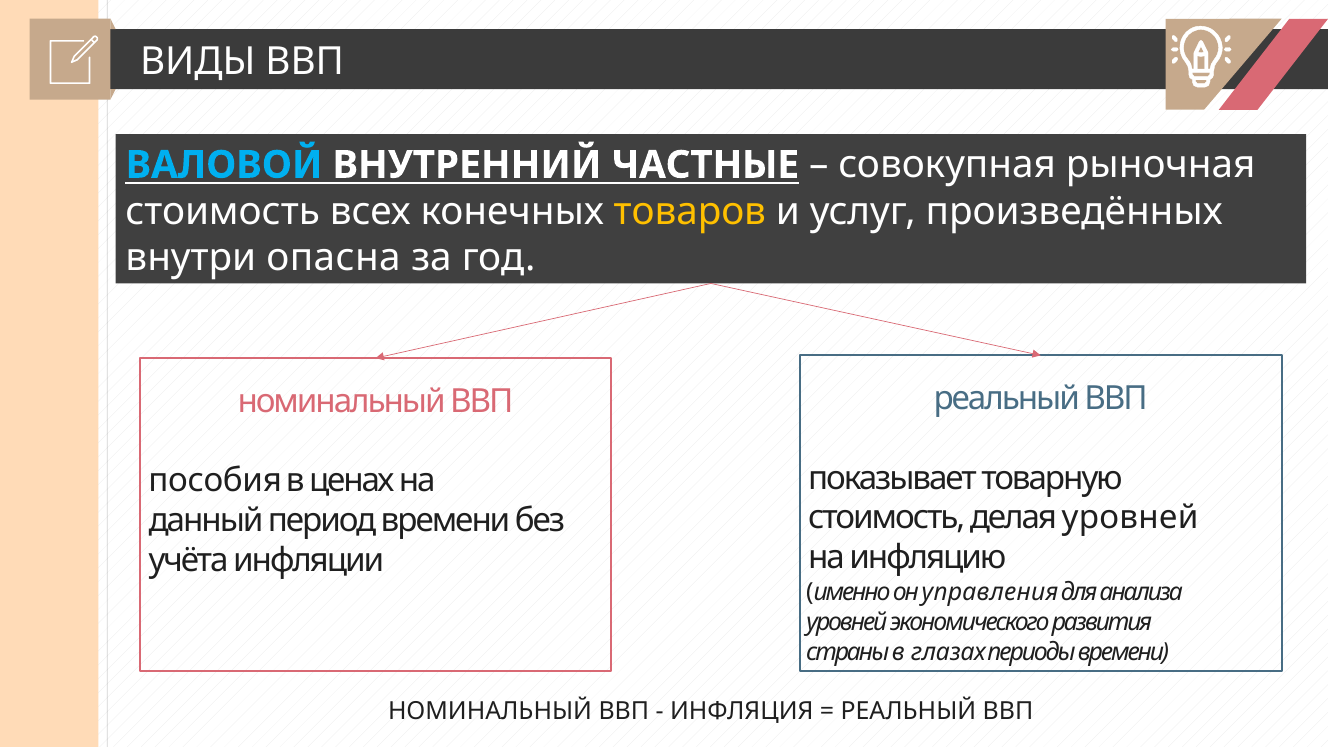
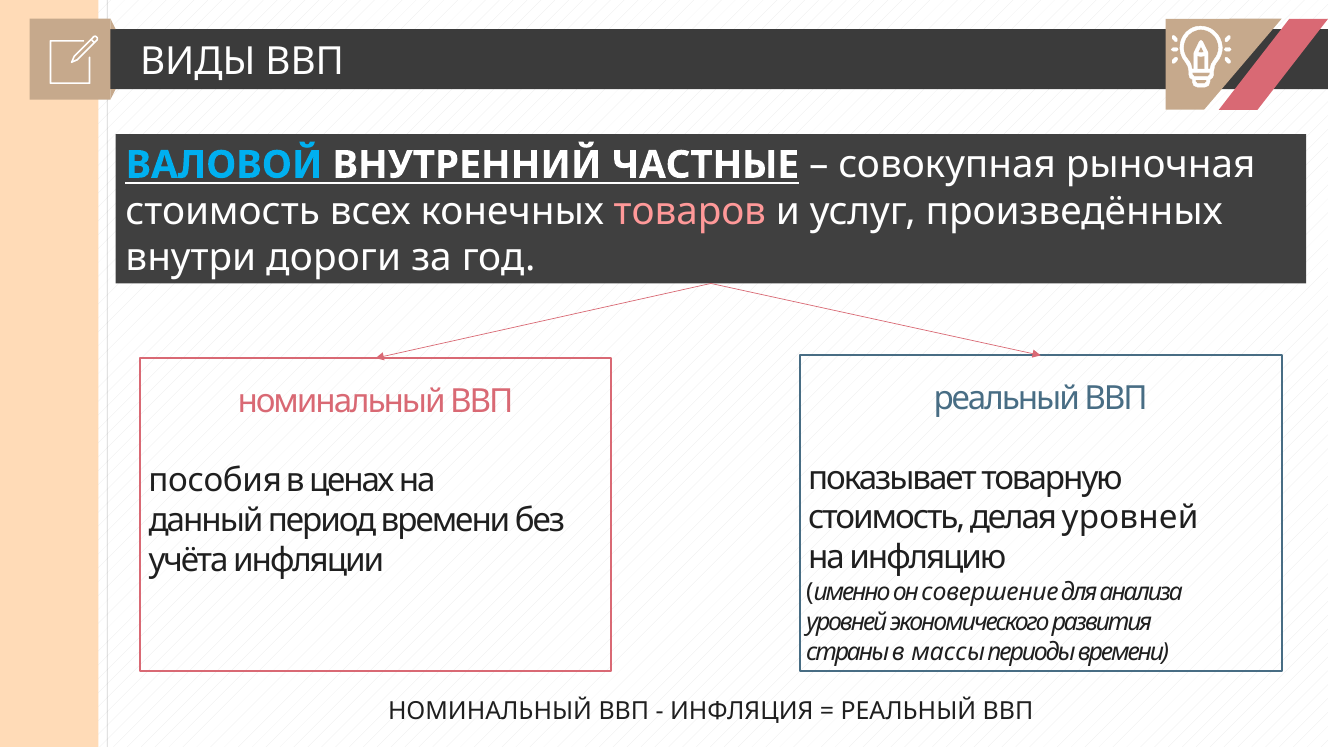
товаров colour: yellow -> pink (690, 211)
опасна: опасна -> дороги (334, 258)
управления: управления -> совершение (990, 592)
глазах: глазах -> массы (948, 652)
